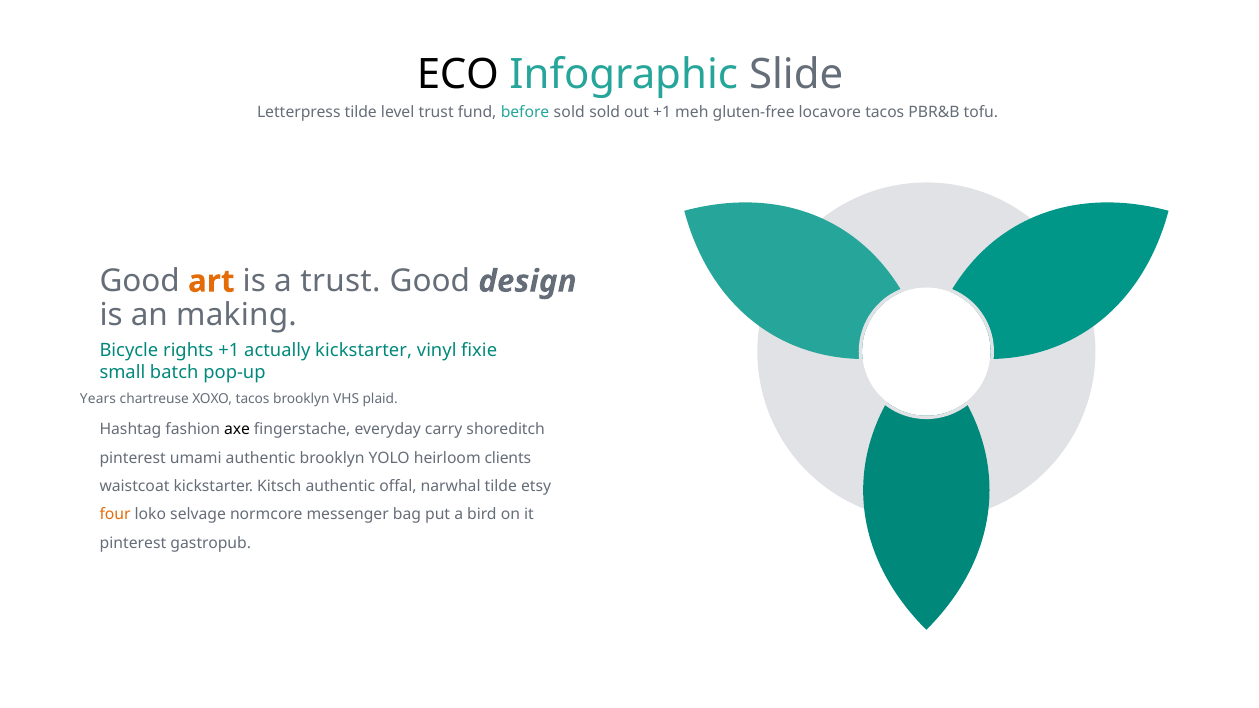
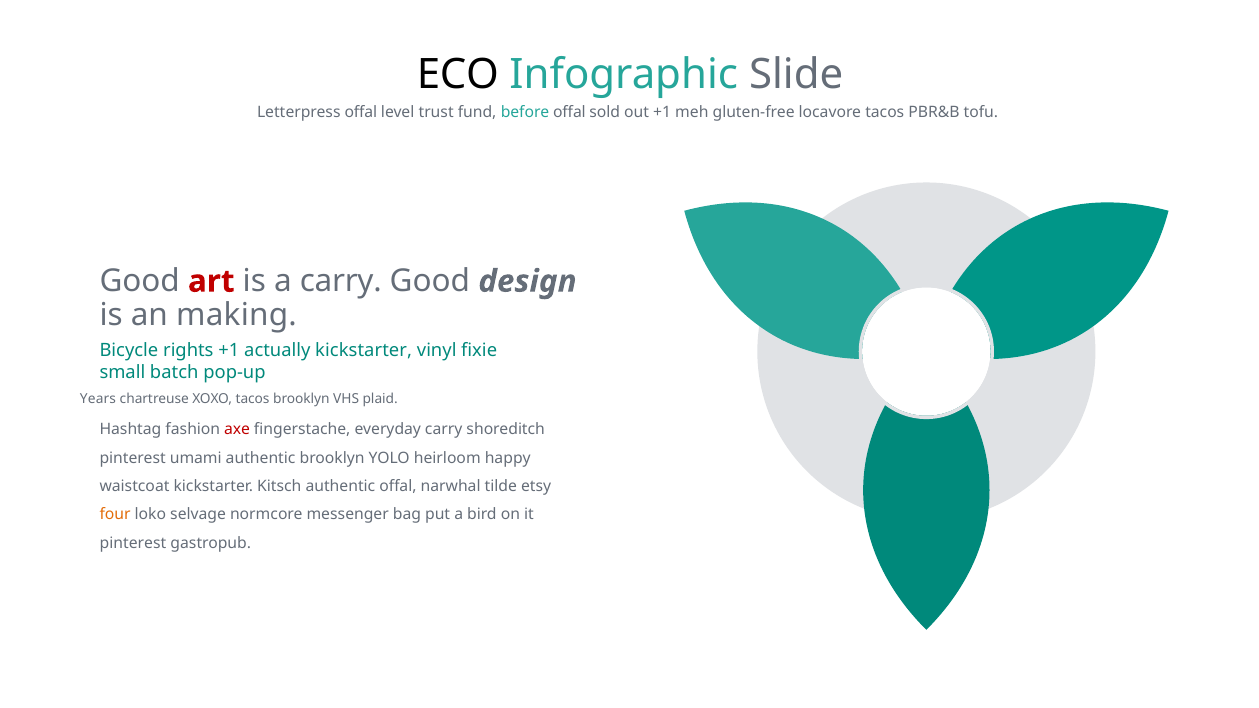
Letterpress tilde: tilde -> offal (361, 112)
before sold: sold -> offal (569, 112)
art colour: orange -> red (211, 281)
a trust: trust -> carry (341, 281)
axe colour: black -> red (237, 430)
clients: clients -> happy (508, 458)
